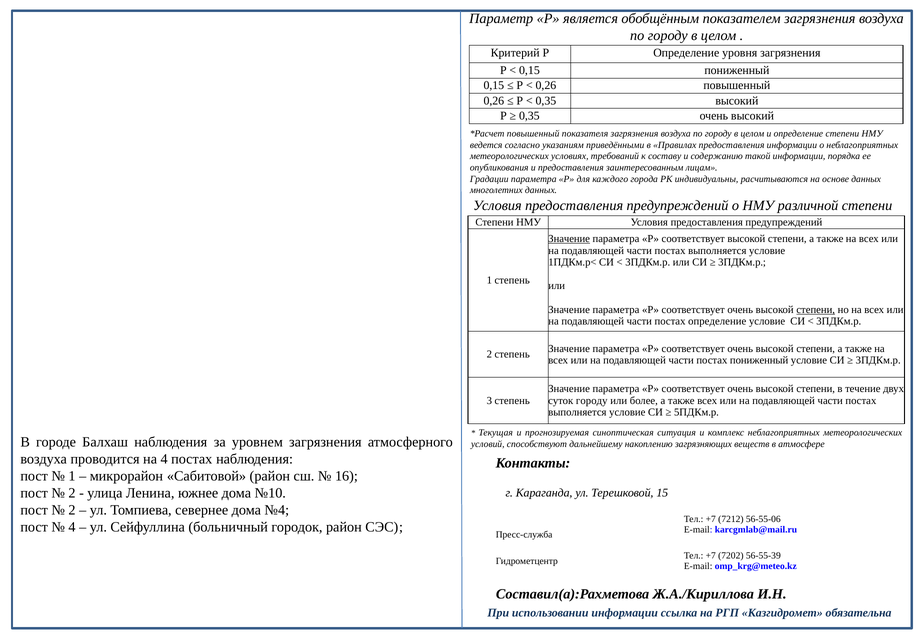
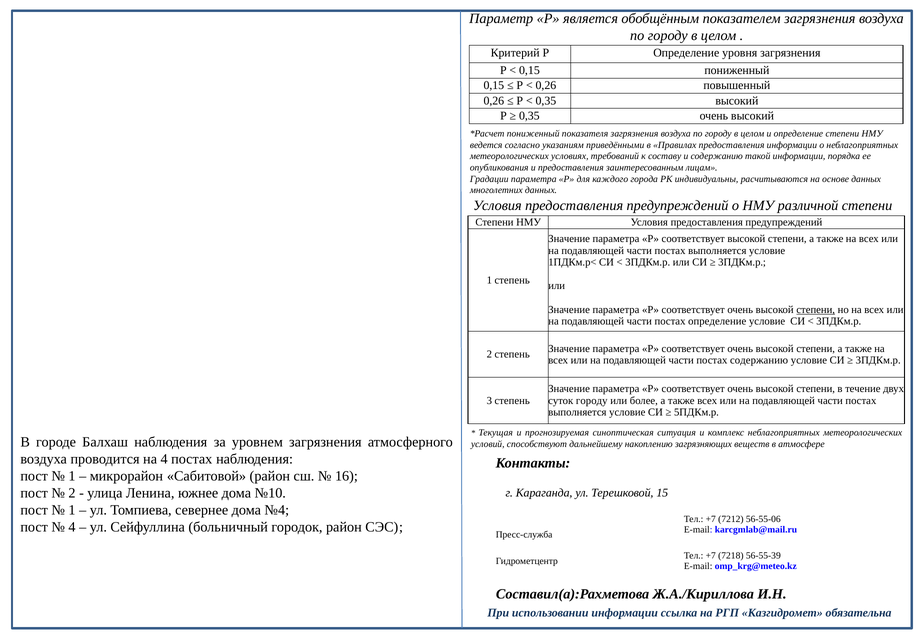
повышенный: повышенный -> пониженный (533, 134)
Значение underline: present -> none (569, 239)
постах пониженный: пониженный -> содержанию (759, 361)
2: 2 -> 1 (72, 511)
7202: 7202 -> 7218 (731, 556)
